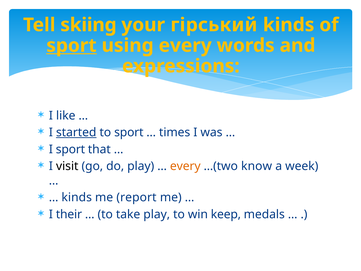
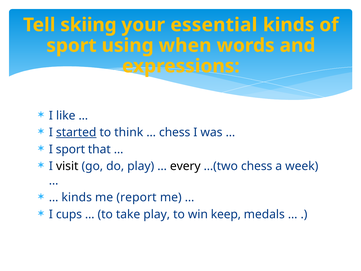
гірський: гірський -> essential (214, 25)
sport underline: present -> none (71, 45)
using every: every -> when (185, 45)
to sport: sport -> think (129, 132)
times: times -> chess (175, 132)
every colour: orange -> black (185, 166)
…(two know: know -> chess (257, 166)
their: their -> cups (69, 214)
